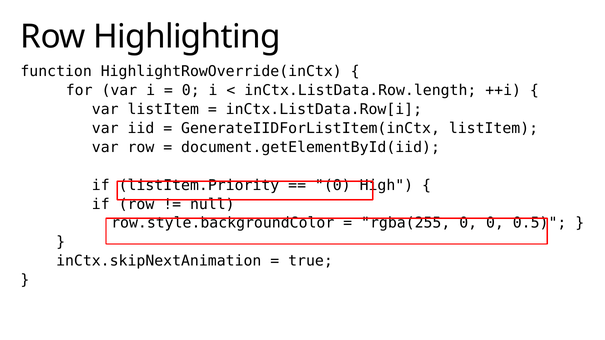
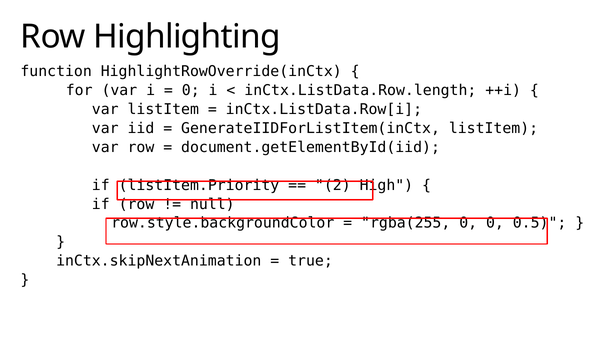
0: 0 -> 2 (333, 185)
